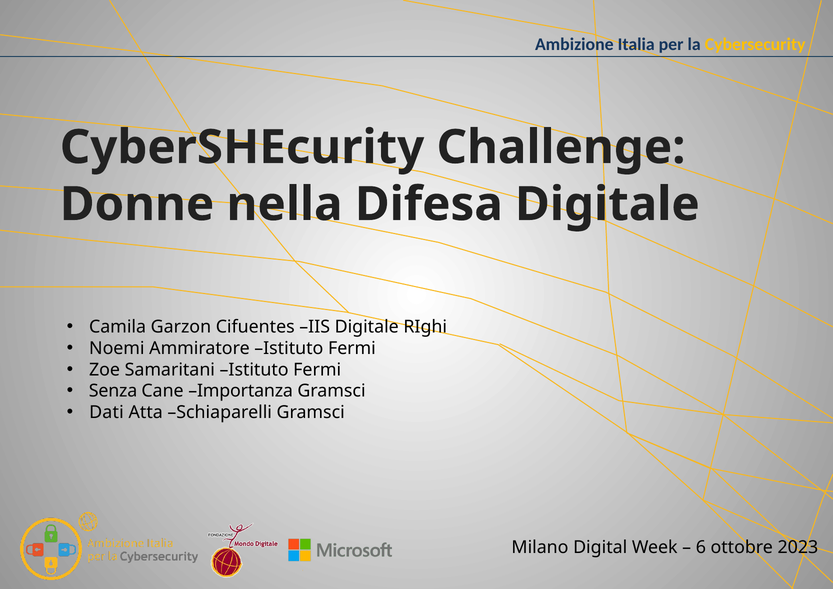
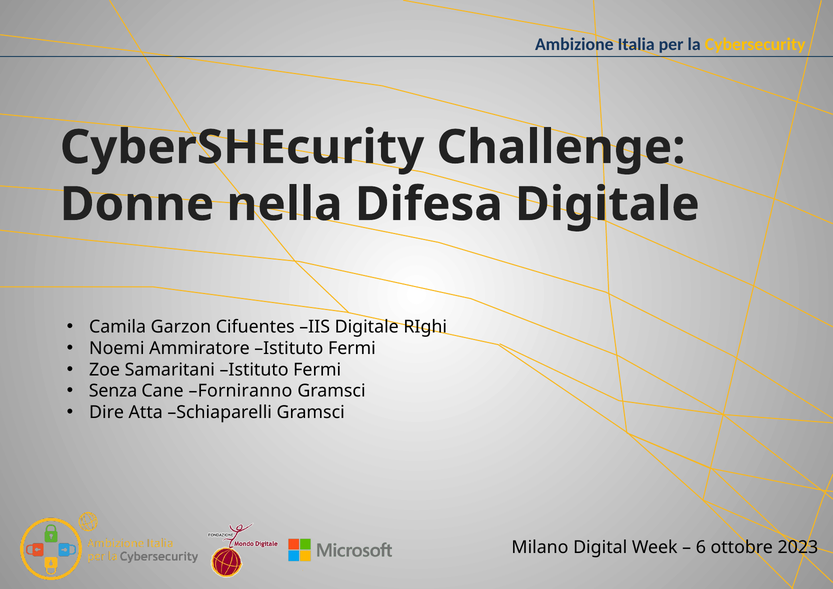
Importanza: Importanza -> Forniranno (240, 391)
Dati: Dati -> Dire (107, 413)
